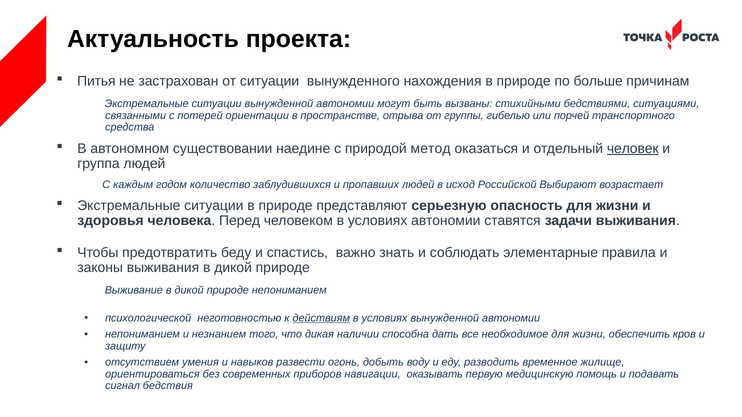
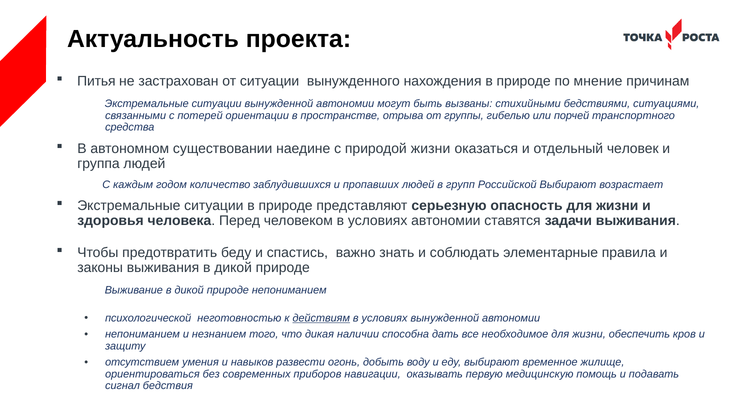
больше: больше -> мнение (598, 81)
природой метод: метод -> жизни (431, 149)
человек underline: present -> none (633, 149)
исход: исход -> групп (460, 185)
еду разводить: разводить -> выбирают (492, 363)
